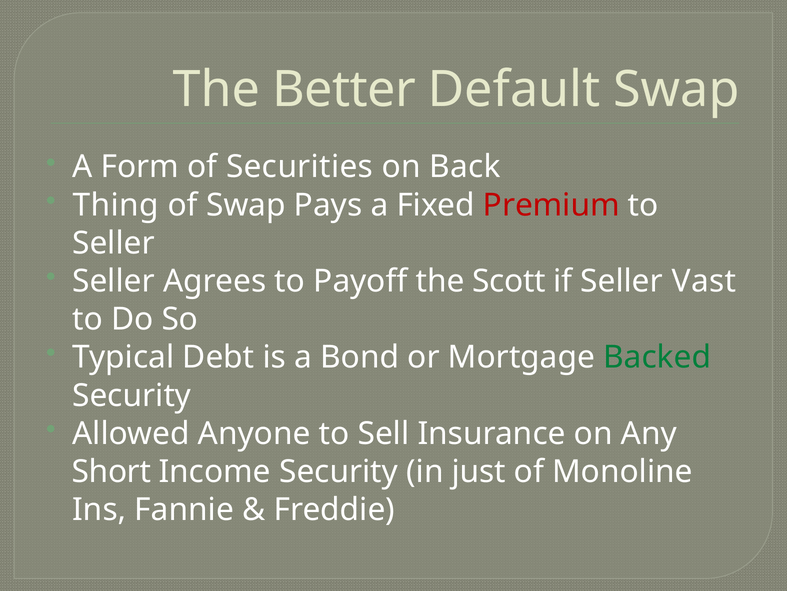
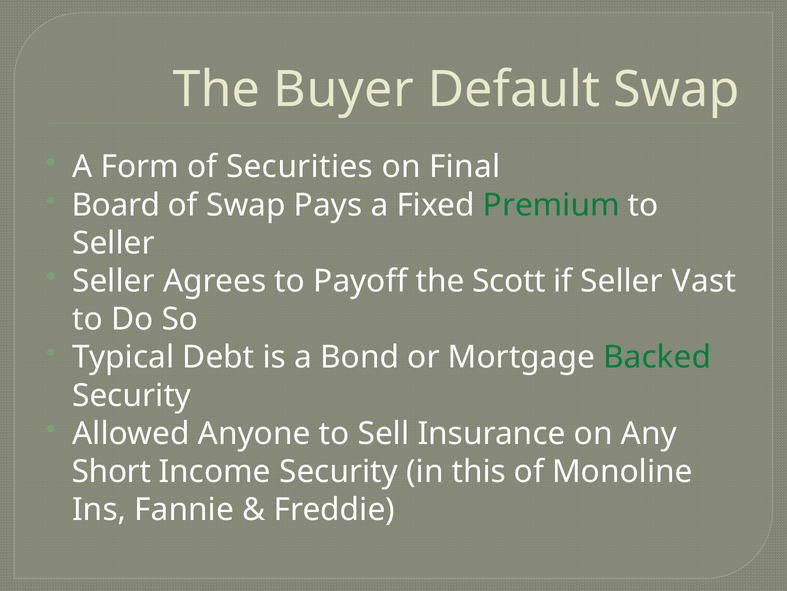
Better: Better -> Buyer (344, 90)
Back: Back -> Final (465, 167)
Thing: Thing -> Board (116, 205)
Premium colour: red -> green (551, 205)
just: just -> this (479, 471)
